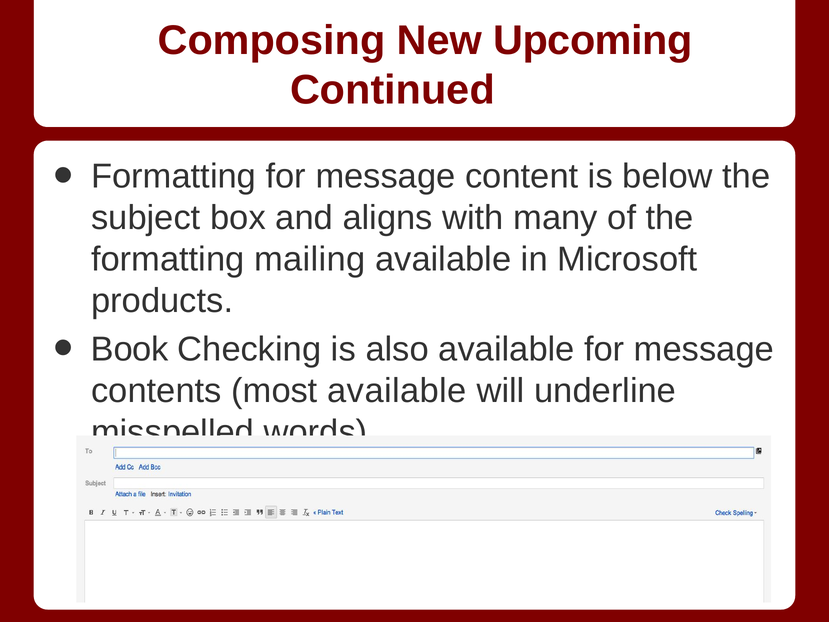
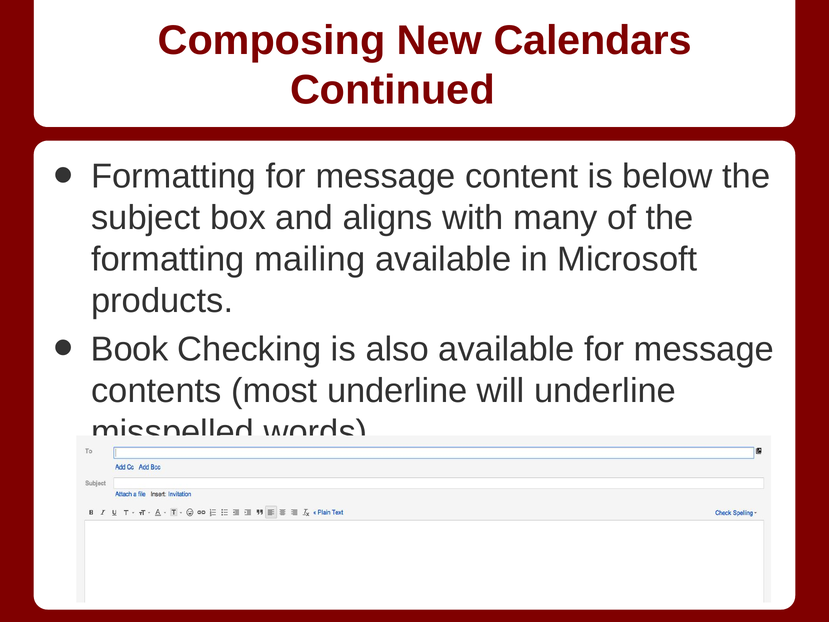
Upcoming: Upcoming -> Calendars (593, 40)
most available: available -> underline (397, 391)
